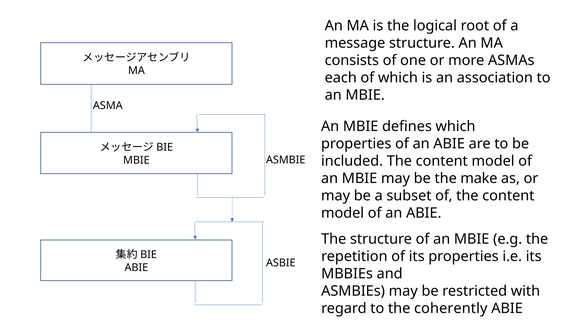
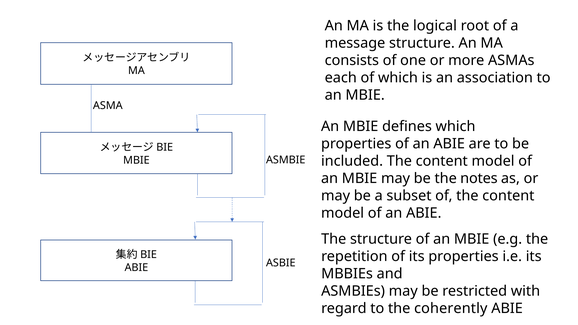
make: make -> notes (479, 179)
